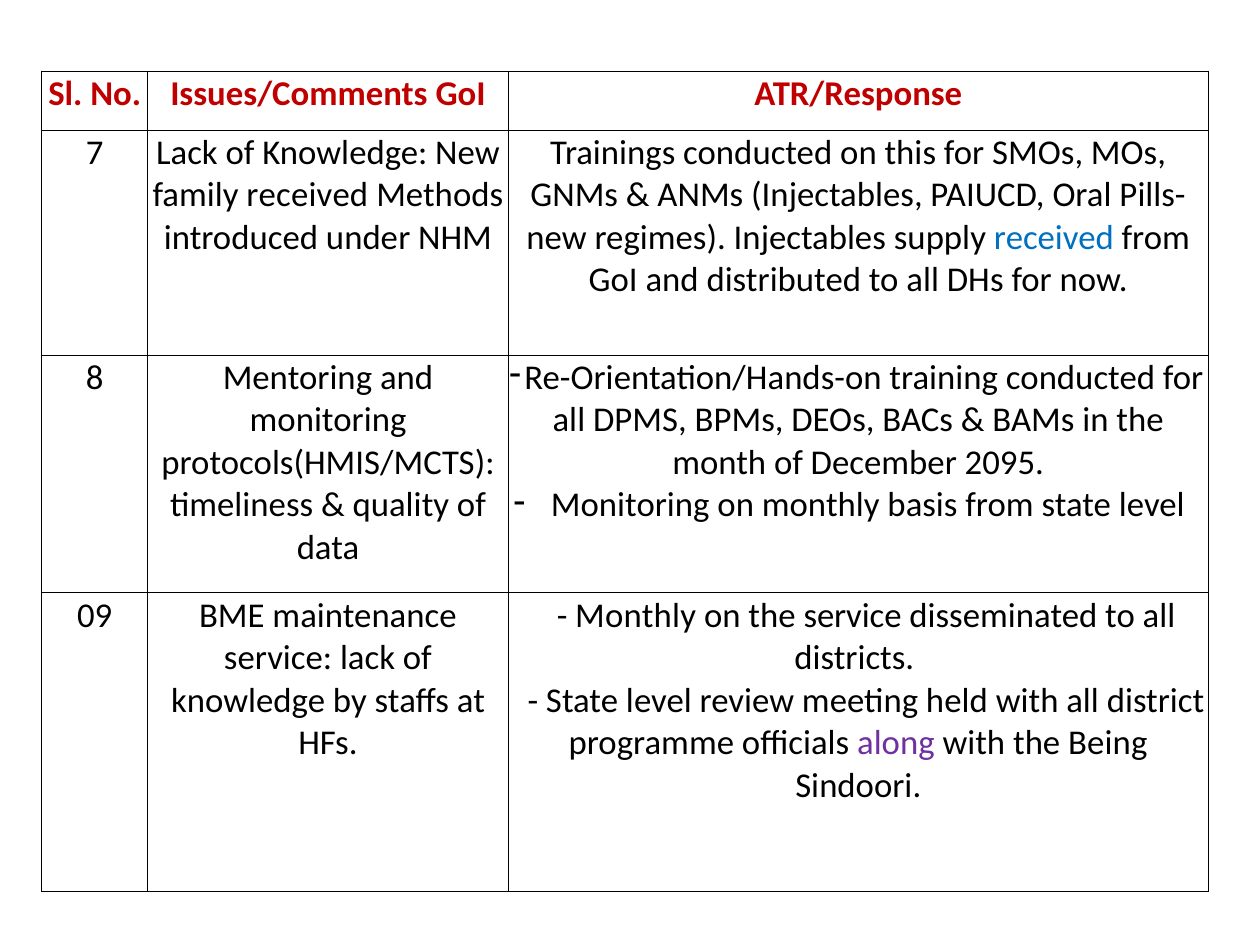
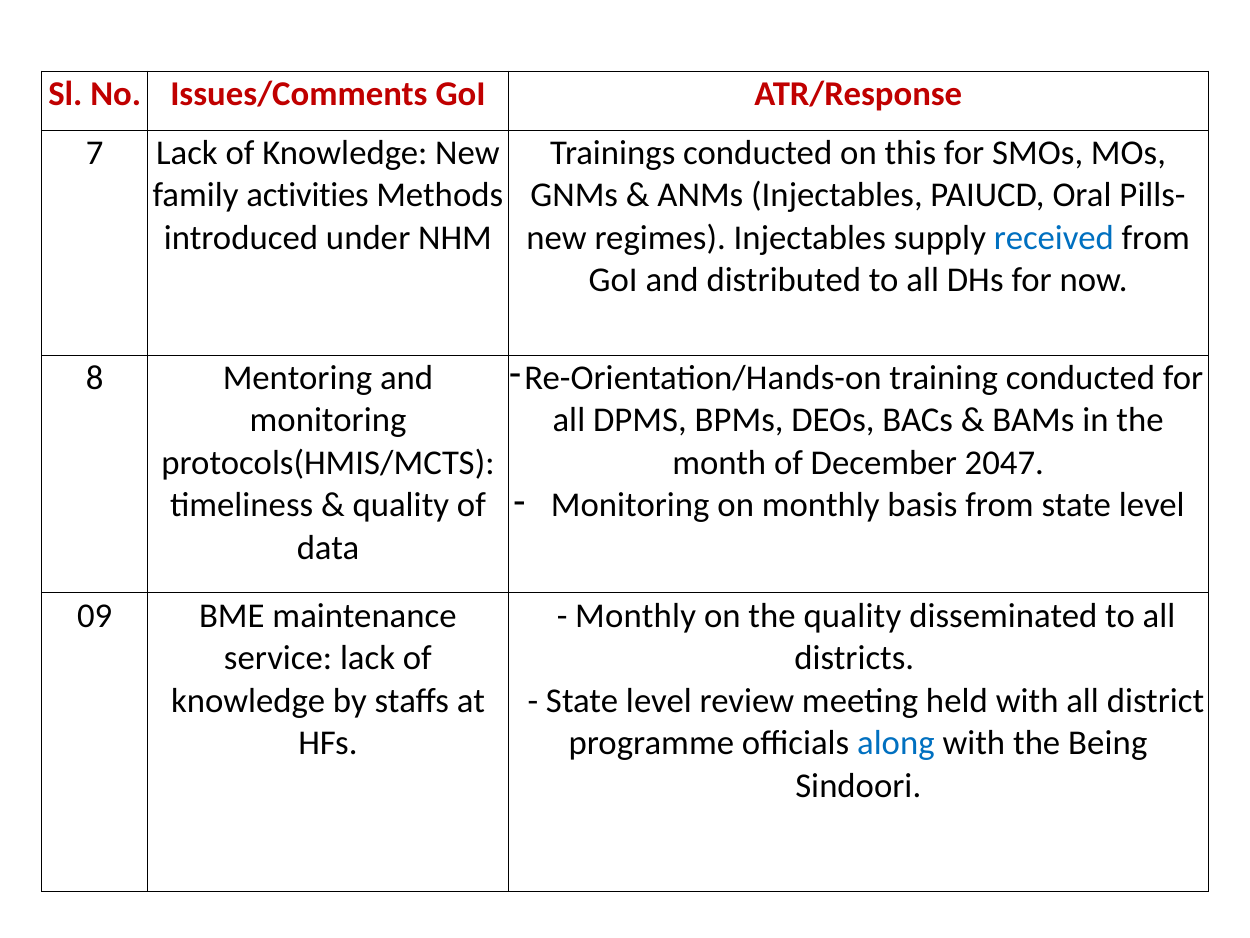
family received: received -> activities (308, 195)
2095: 2095 -> 2047 (1004, 463)
the service: service -> quality (852, 615)
along colour: purple -> blue (896, 743)
